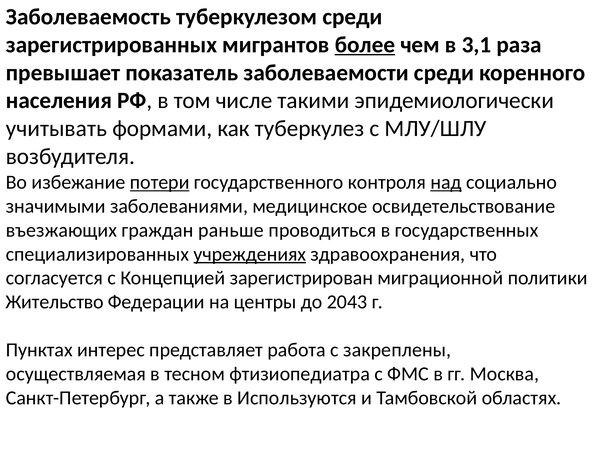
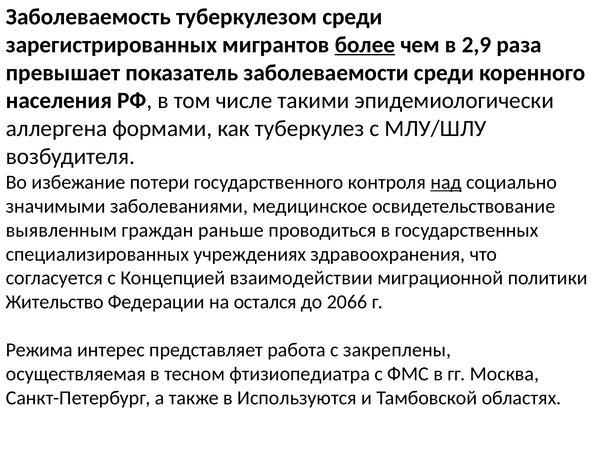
3,1: 3,1 -> 2,9 (476, 45)
учитывать: учитывать -> аллергена (57, 128)
потери underline: present -> none (160, 182)
въезжающих: въезжающих -> выявленным (61, 230)
учреждениях underline: present -> none (250, 254)
зарегистрирован: зарегистрирован -> взаимодействии (301, 278)
центры: центры -> остался (265, 302)
2043: 2043 -> 2066 (347, 302)
Пунктах: Пунктах -> Режима (39, 349)
